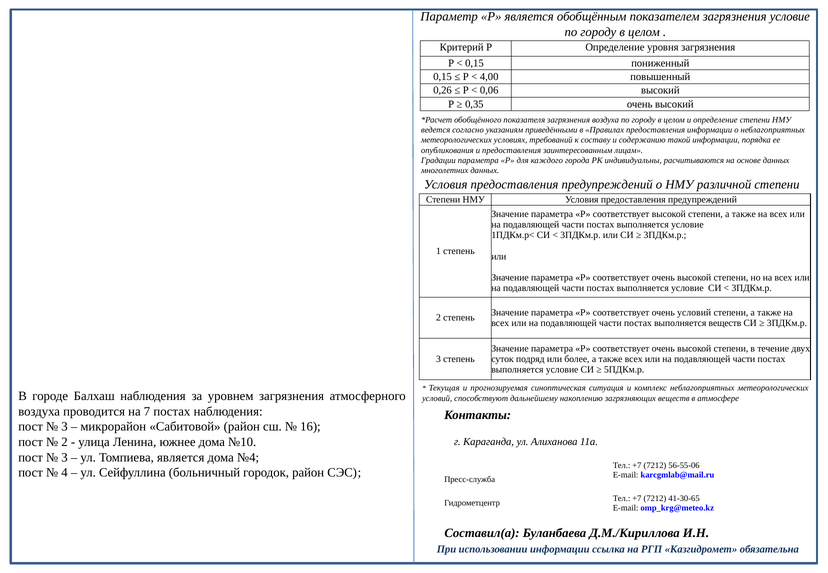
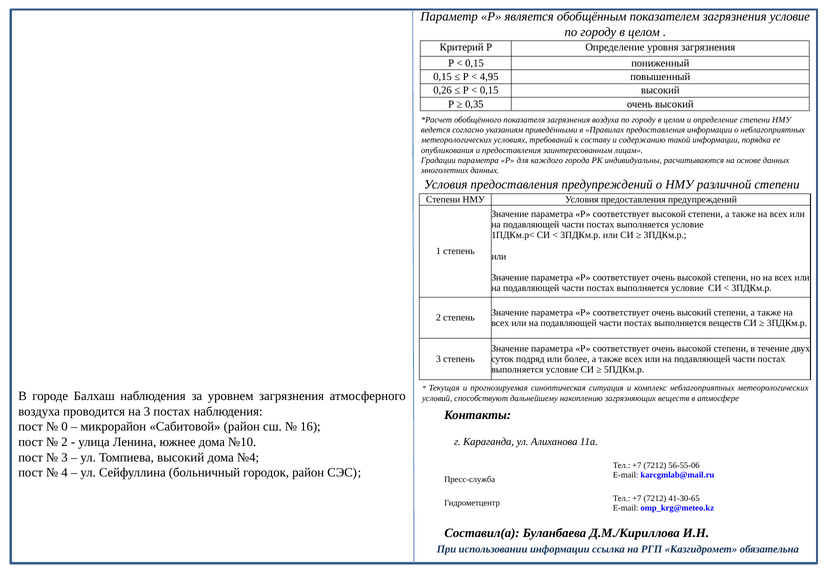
4,00: 4,00 -> 4,95 (489, 77)
0,06: 0,06 -> 0,15 (489, 90)
соответствует очень условий: условий -> высокий (694, 313)
на 7: 7 -> 3 (147, 412)
3: 3 -> 0 (65, 427)
Томпиева является: является -> высокий (181, 458)
